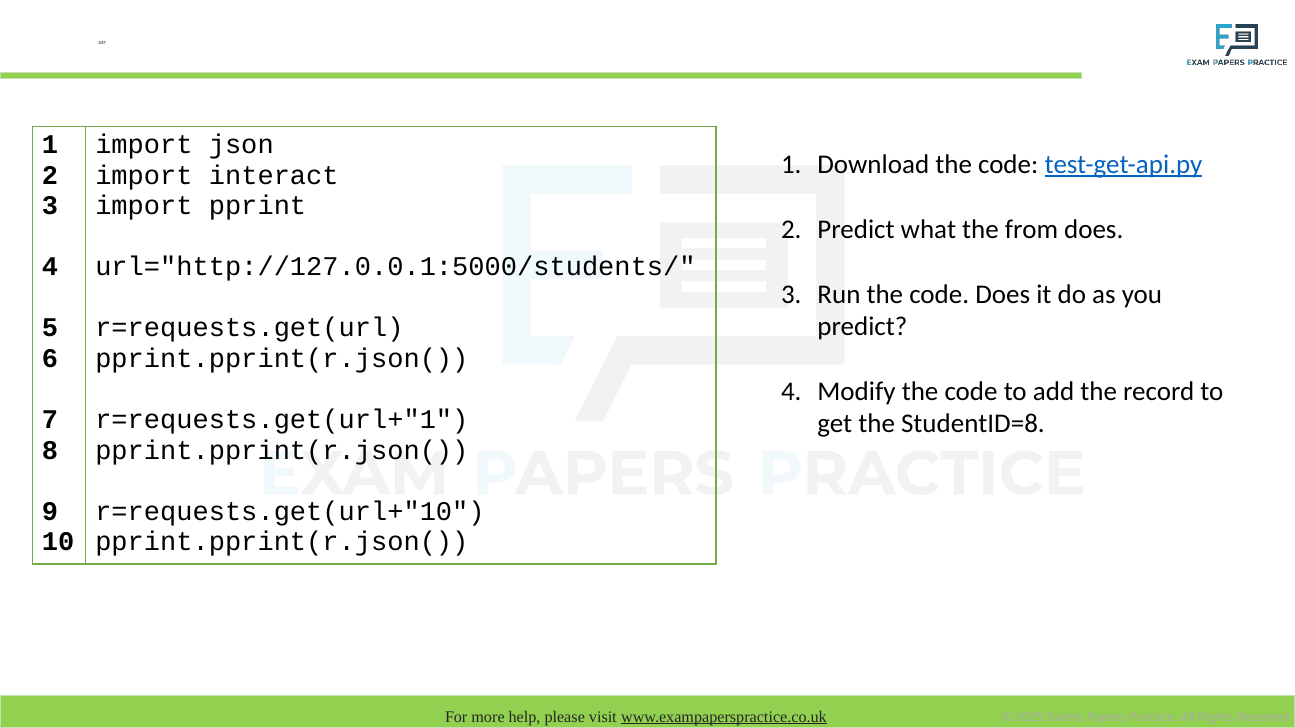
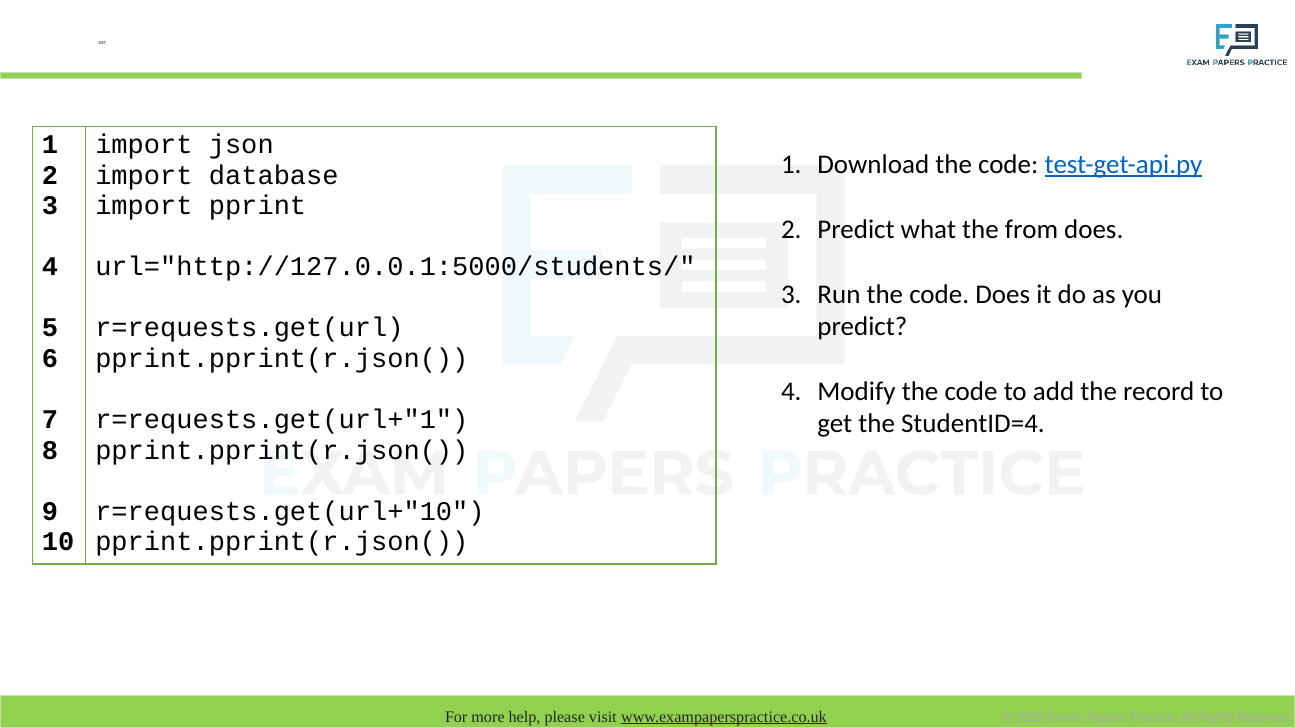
interact: interact -> database (274, 175)
StudentID=8: StudentID=8 -> StudentID=4 (973, 424)
